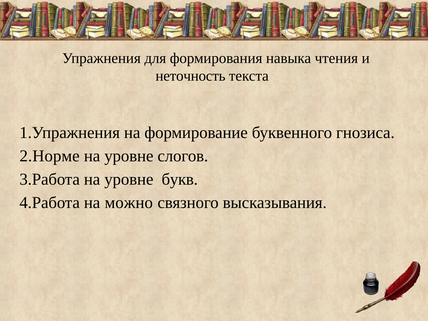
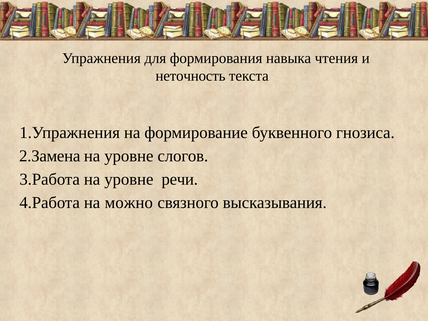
2.Норме: 2.Норме -> 2.Замена (50, 156)
букв: букв -> речи (180, 179)
